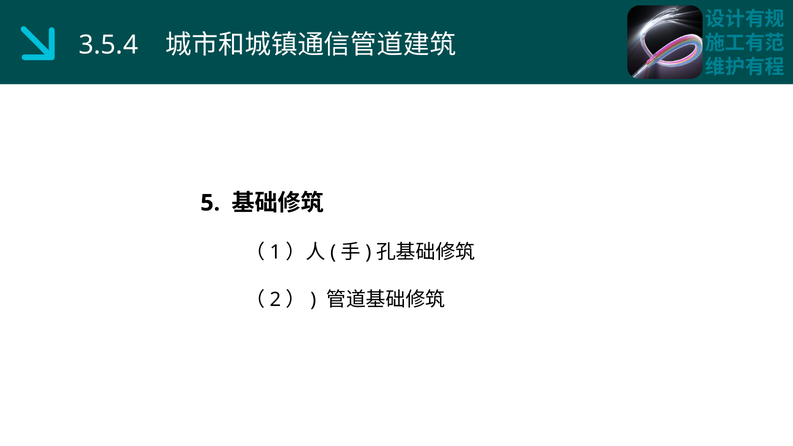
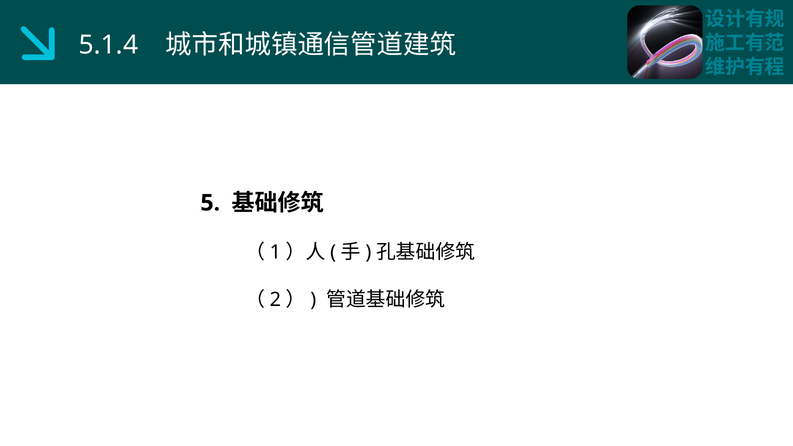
3.5.4: 3.5.4 -> 5.1.4 (108, 45)
